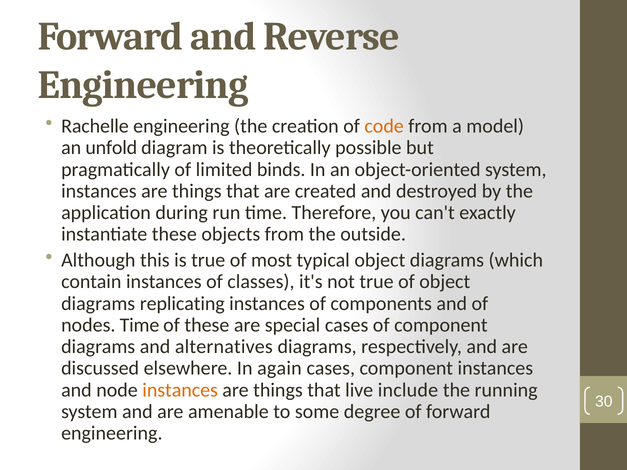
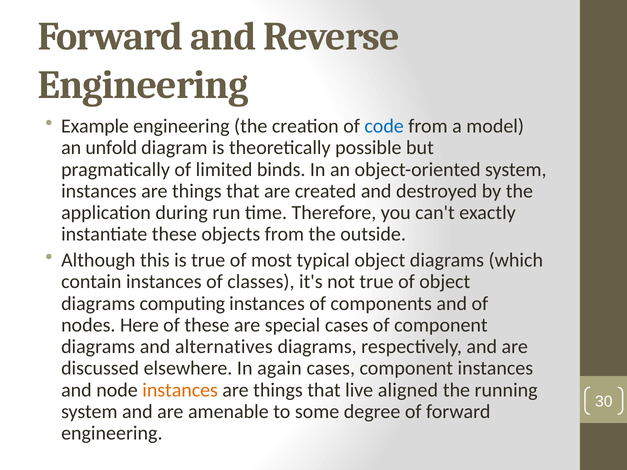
Rachelle: Rachelle -> Example (95, 126)
code colour: orange -> blue (384, 126)
replicating: replicating -> computing (182, 304)
nodes Time: Time -> Here (139, 325)
include: include -> aligned (408, 390)
